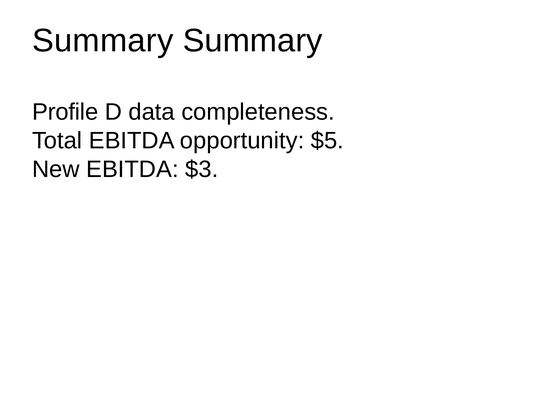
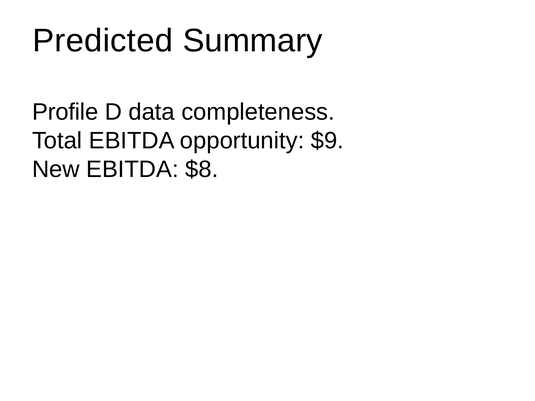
Summary: Summary -> Predicted (103, 41)
$5: $5 -> $9 (327, 141)
$3: $3 -> $8 (202, 169)
